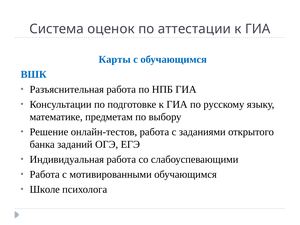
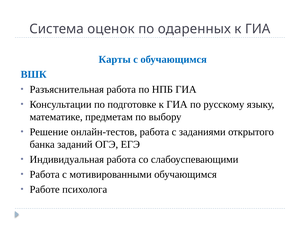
аттестации: аттестации -> одаренных (194, 29)
Школе: Школе -> Работе (45, 190)
